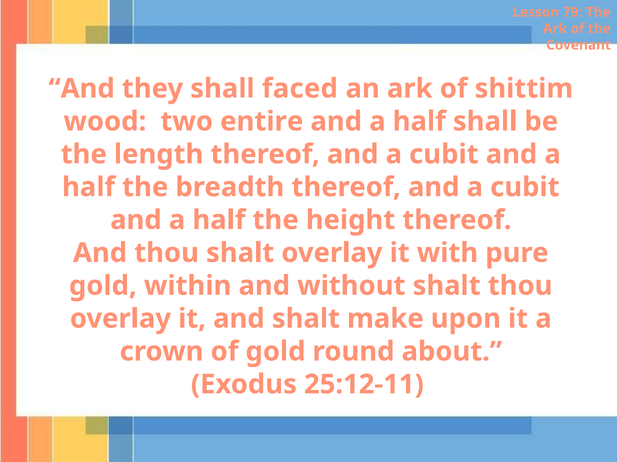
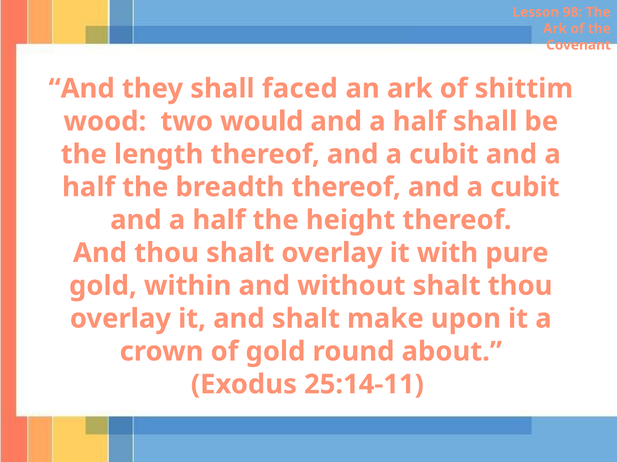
79: 79 -> 98 (573, 12)
entire: entire -> would (262, 122)
25:12-11: 25:12-11 -> 25:14-11 (364, 385)
